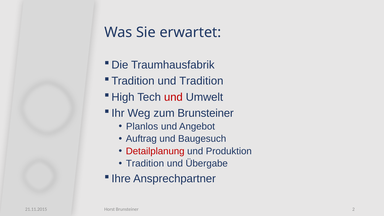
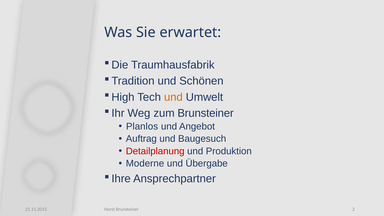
und Tradition: Tradition -> Schönen (201, 81)
und colour: red -> orange (173, 97)
Tradition: Tradition -> Moderne (145, 164)
